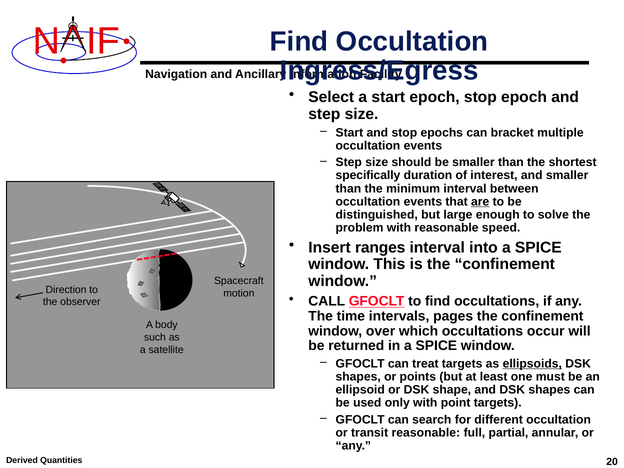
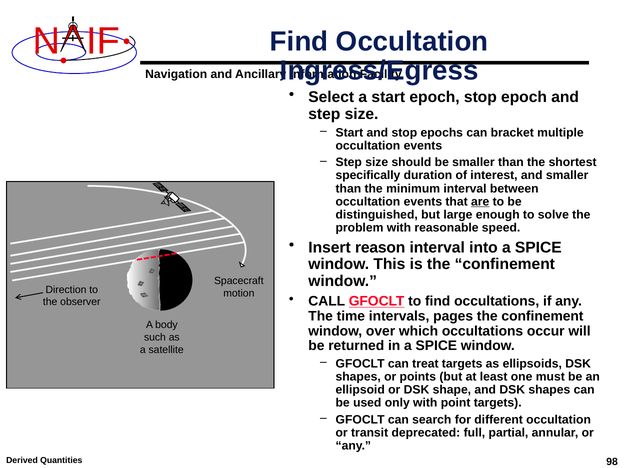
ranges: ranges -> reason (380, 248)
ellipsoids underline: present -> none (532, 364)
transit reasonable: reasonable -> deprecated (426, 433)
20: 20 -> 98 (612, 462)
